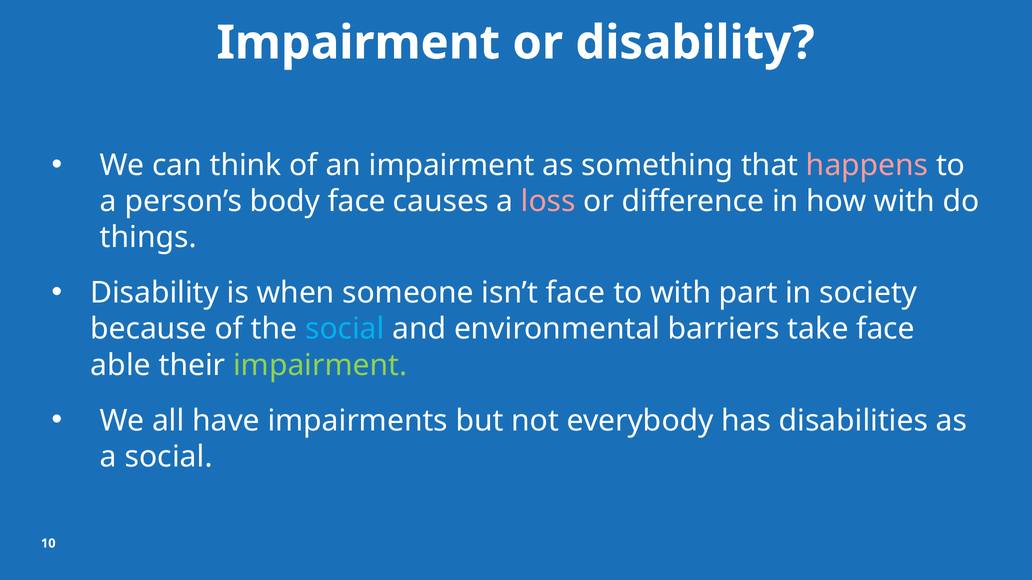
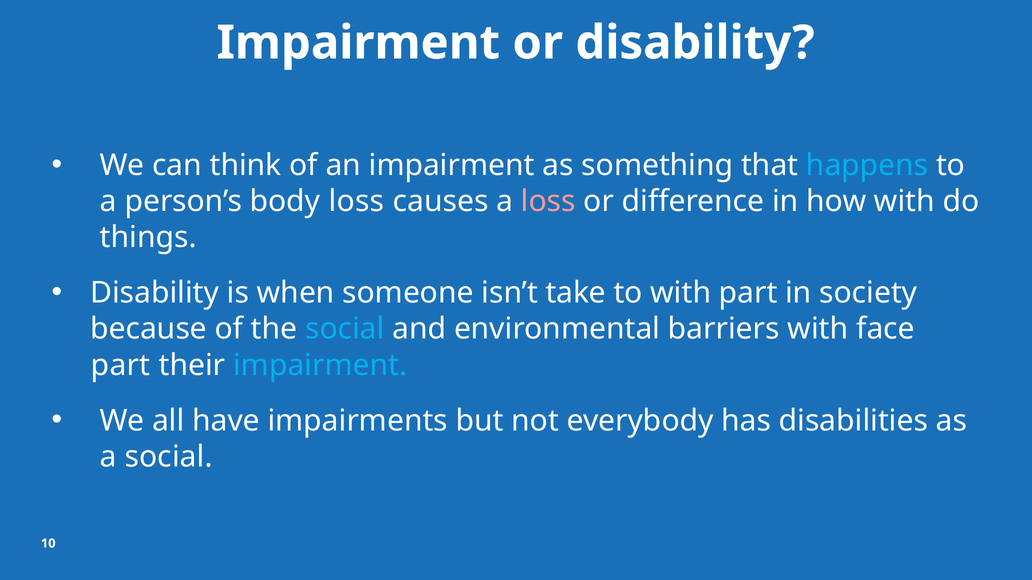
happens colour: pink -> light blue (867, 165)
body face: face -> loss (356, 202)
isn’t face: face -> take (576, 293)
barriers take: take -> with (818, 329)
able: able -> part (121, 365)
impairment colour: light green -> light blue (320, 365)
